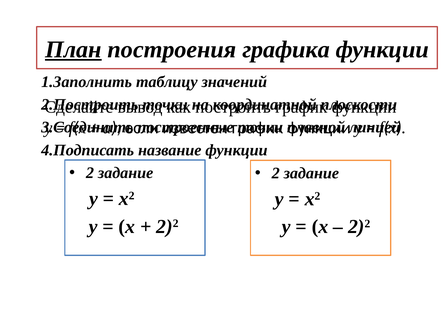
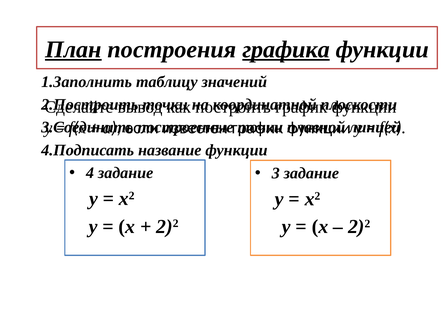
графика underline: none -> present (286, 49)
2: 2 -> 4 (90, 173)
2: 2 -> 3 (276, 173)
